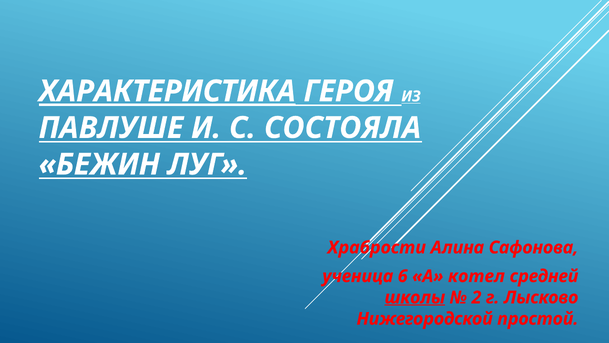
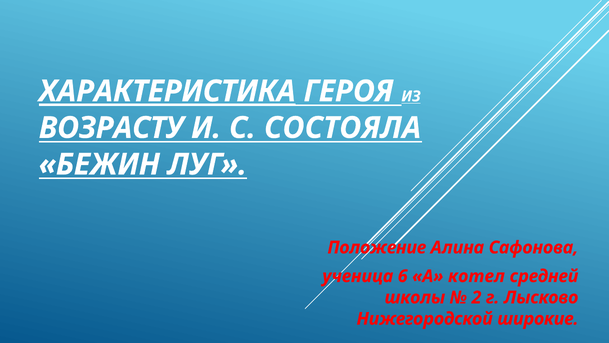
ПАВЛУШЕ: ПАВЛУШЕ -> ВОЗРАСТУ (111, 128)
Храбрости: Храбрости -> Положение (377, 247)
школы underline: present -> none (415, 297)
простой: простой -> широкие (538, 318)
